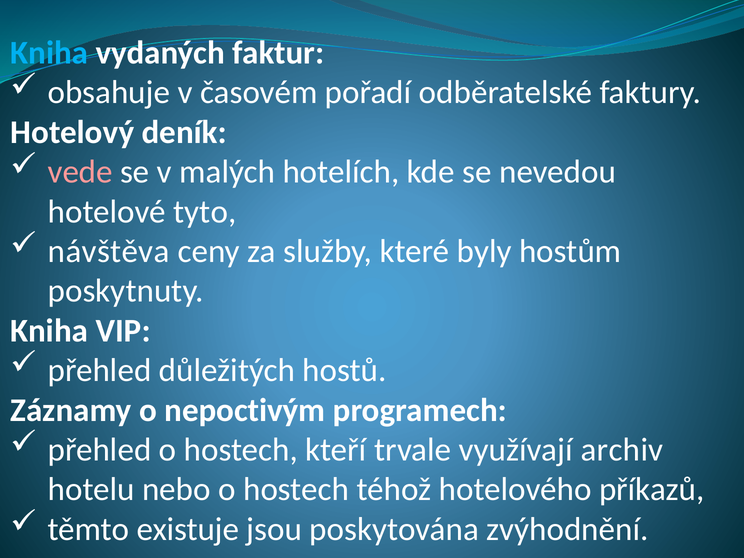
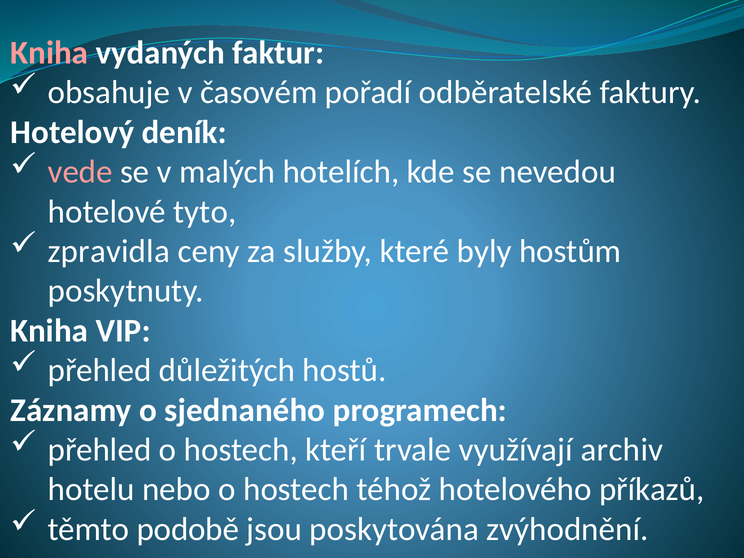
Kniha colour: light blue -> pink (49, 53)
návštěva: návštěva -> zpravidla (109, 251)
nepoctivým: nepoctivým -> sjednaného (245, 410)
existuje: existuje -> podobě (188, 529)
